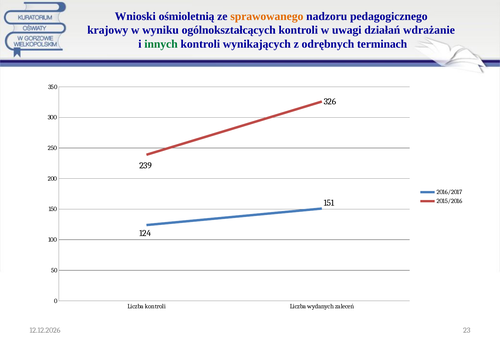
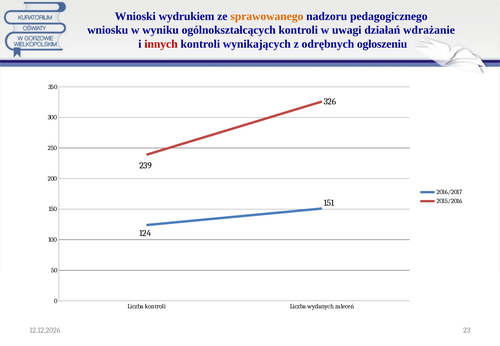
ośmioletnią: ośmioletnią -> wydrukiem (187, 16)
krajowy: krajowy -> wniosku (108, 30)
innych colour: green -> red (161, 44)
terminach: terminach -> ogłoszeniu (382, 44)
